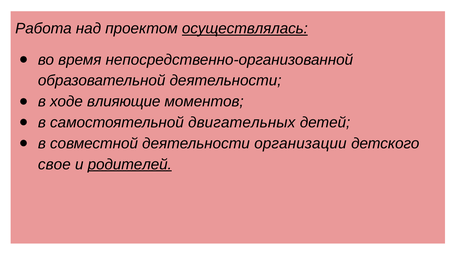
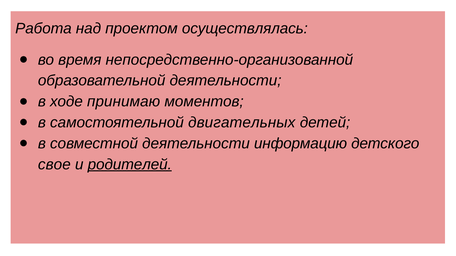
осуществлялась underline: present -> none (245, 29)
влияющие: влияющие -> принимаю (124, 102)
организации: организации -> информацию (301, 144)
